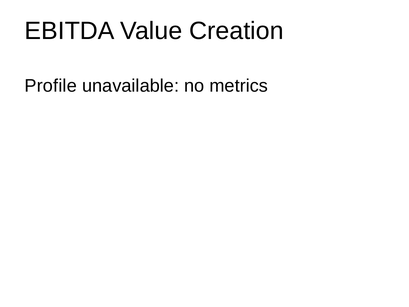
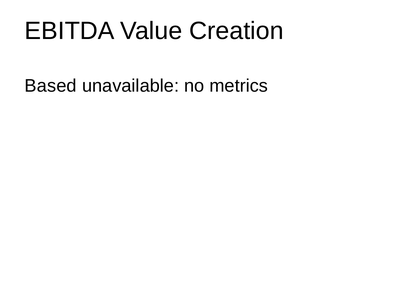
Profile: Profile -> Based (51, 86)
